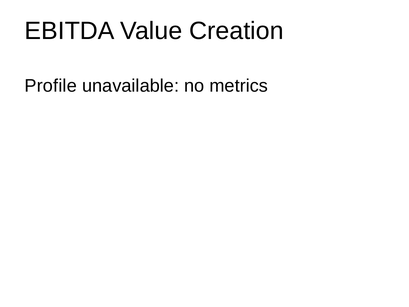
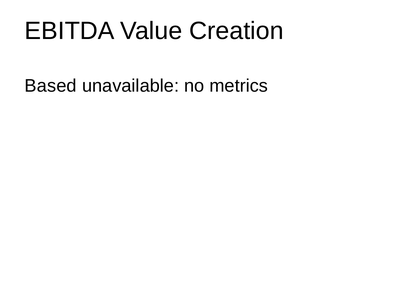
Profile: Profile -> Based (51, 86)
